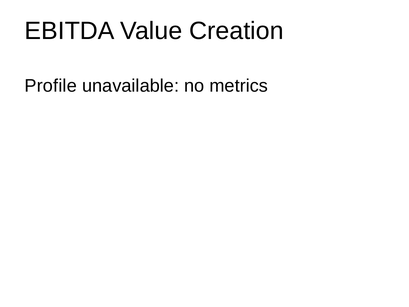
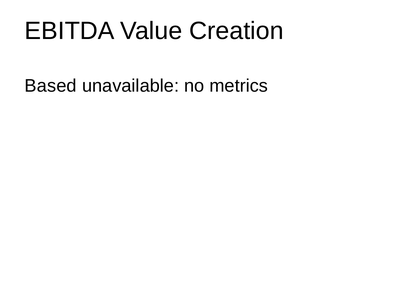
Profile: Profile -> Based (51, 86)
